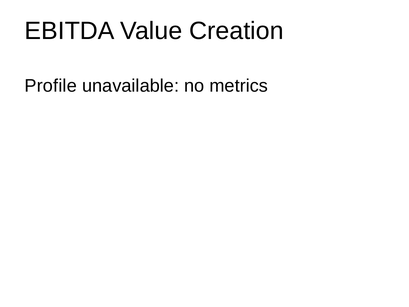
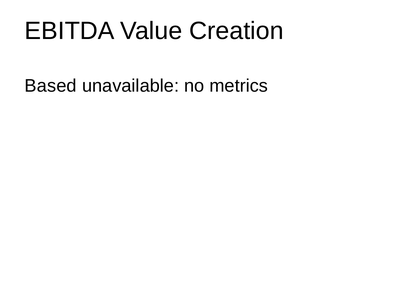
Profile: Profile -> Based (51, 86)
